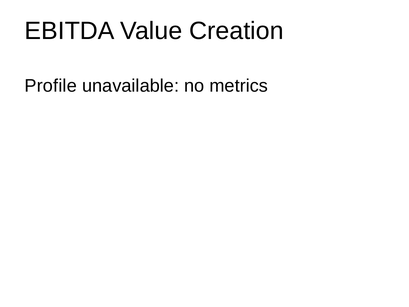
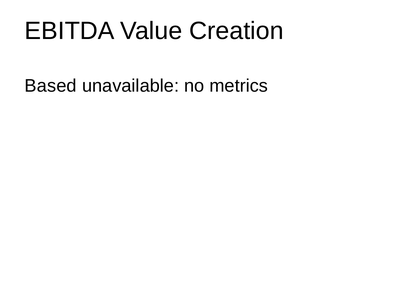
Profile: Profile -> Based (51, 86)
